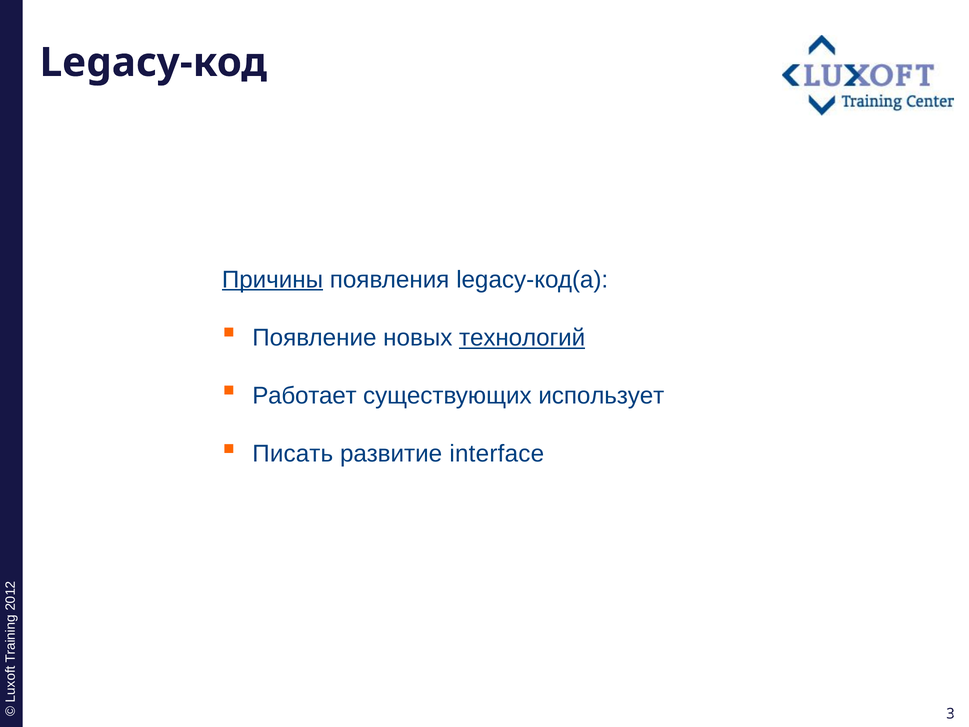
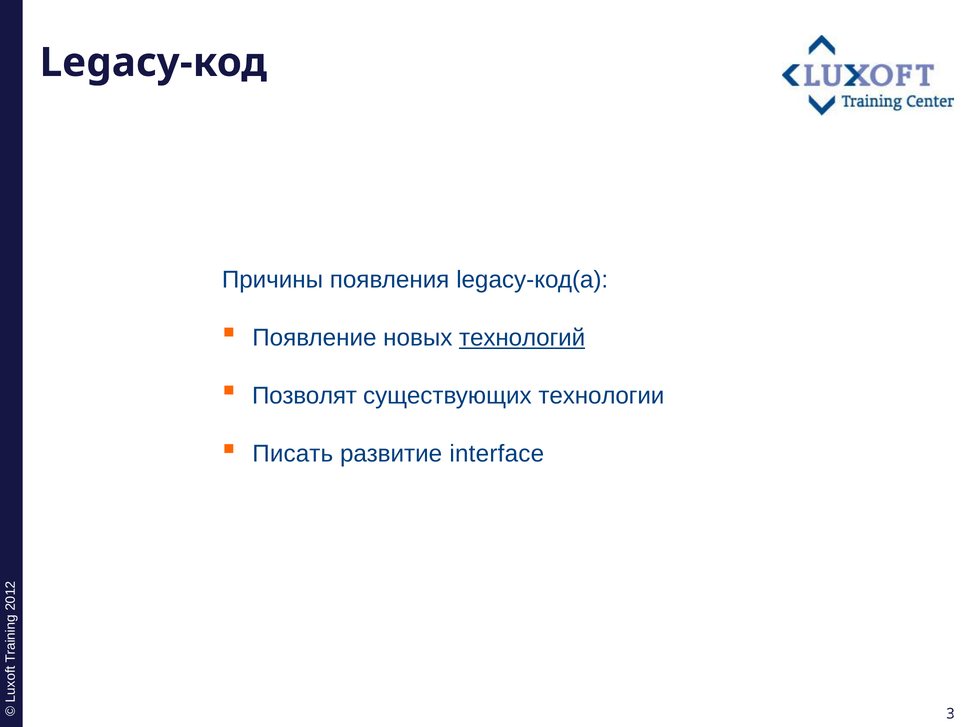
Причины underline: present -> none (272, 279)
Работает: Работает -> Позволят (304, 396)
использует: использует -> технологии (601, 396)
